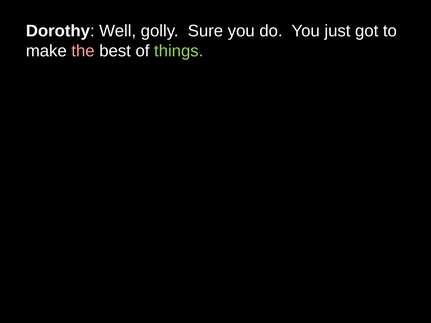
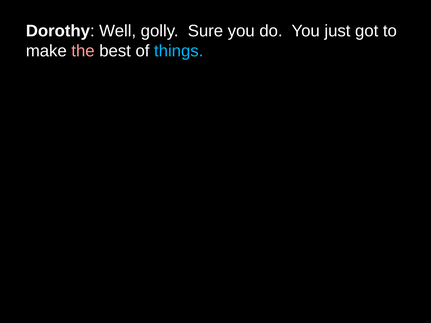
things colour: light green -> light blue (179, 51)
